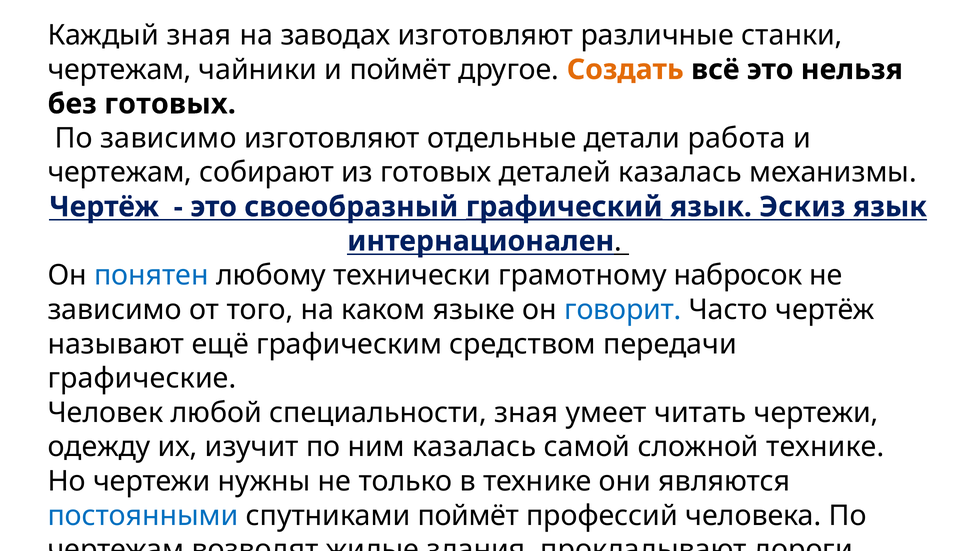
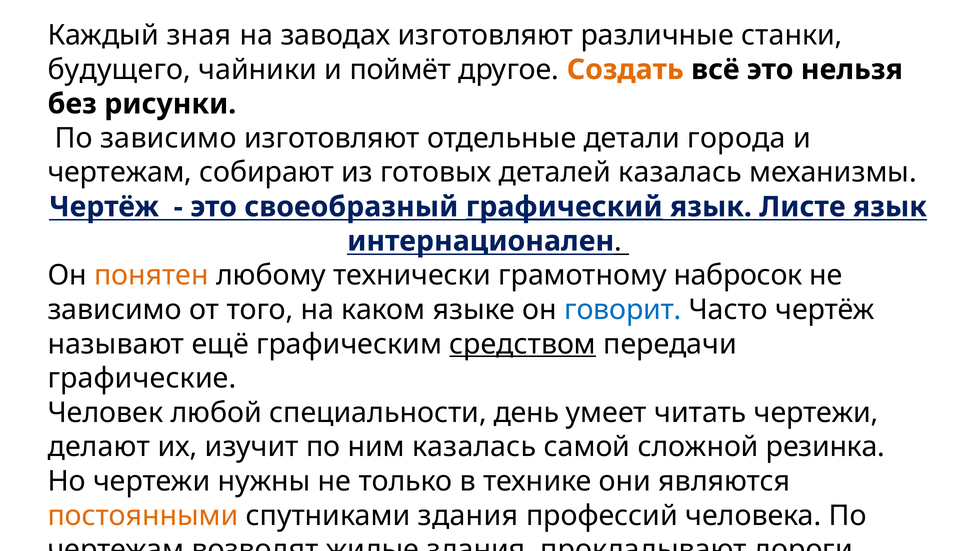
чертежам: чертежам -> будущего (119, 70)
без готовых: готовых -> рисунки (170, 104)
детали работа: работа -> города (737, 138)
Эскиз: Эскиз -> Листе (802, 207)
понятен colour: blue -> orange (151, 276)
средством underline: none -> present (523, 344)
специальности зная: зная -> день (526, 413)
одежду: одежду -> делают (99, 447)
сложной технике: технике -> резинка (825, 447)
постоянными colour: blue -> orange (143, 516)
спутниками поймёт: поймёт -> здания (468, 516)
